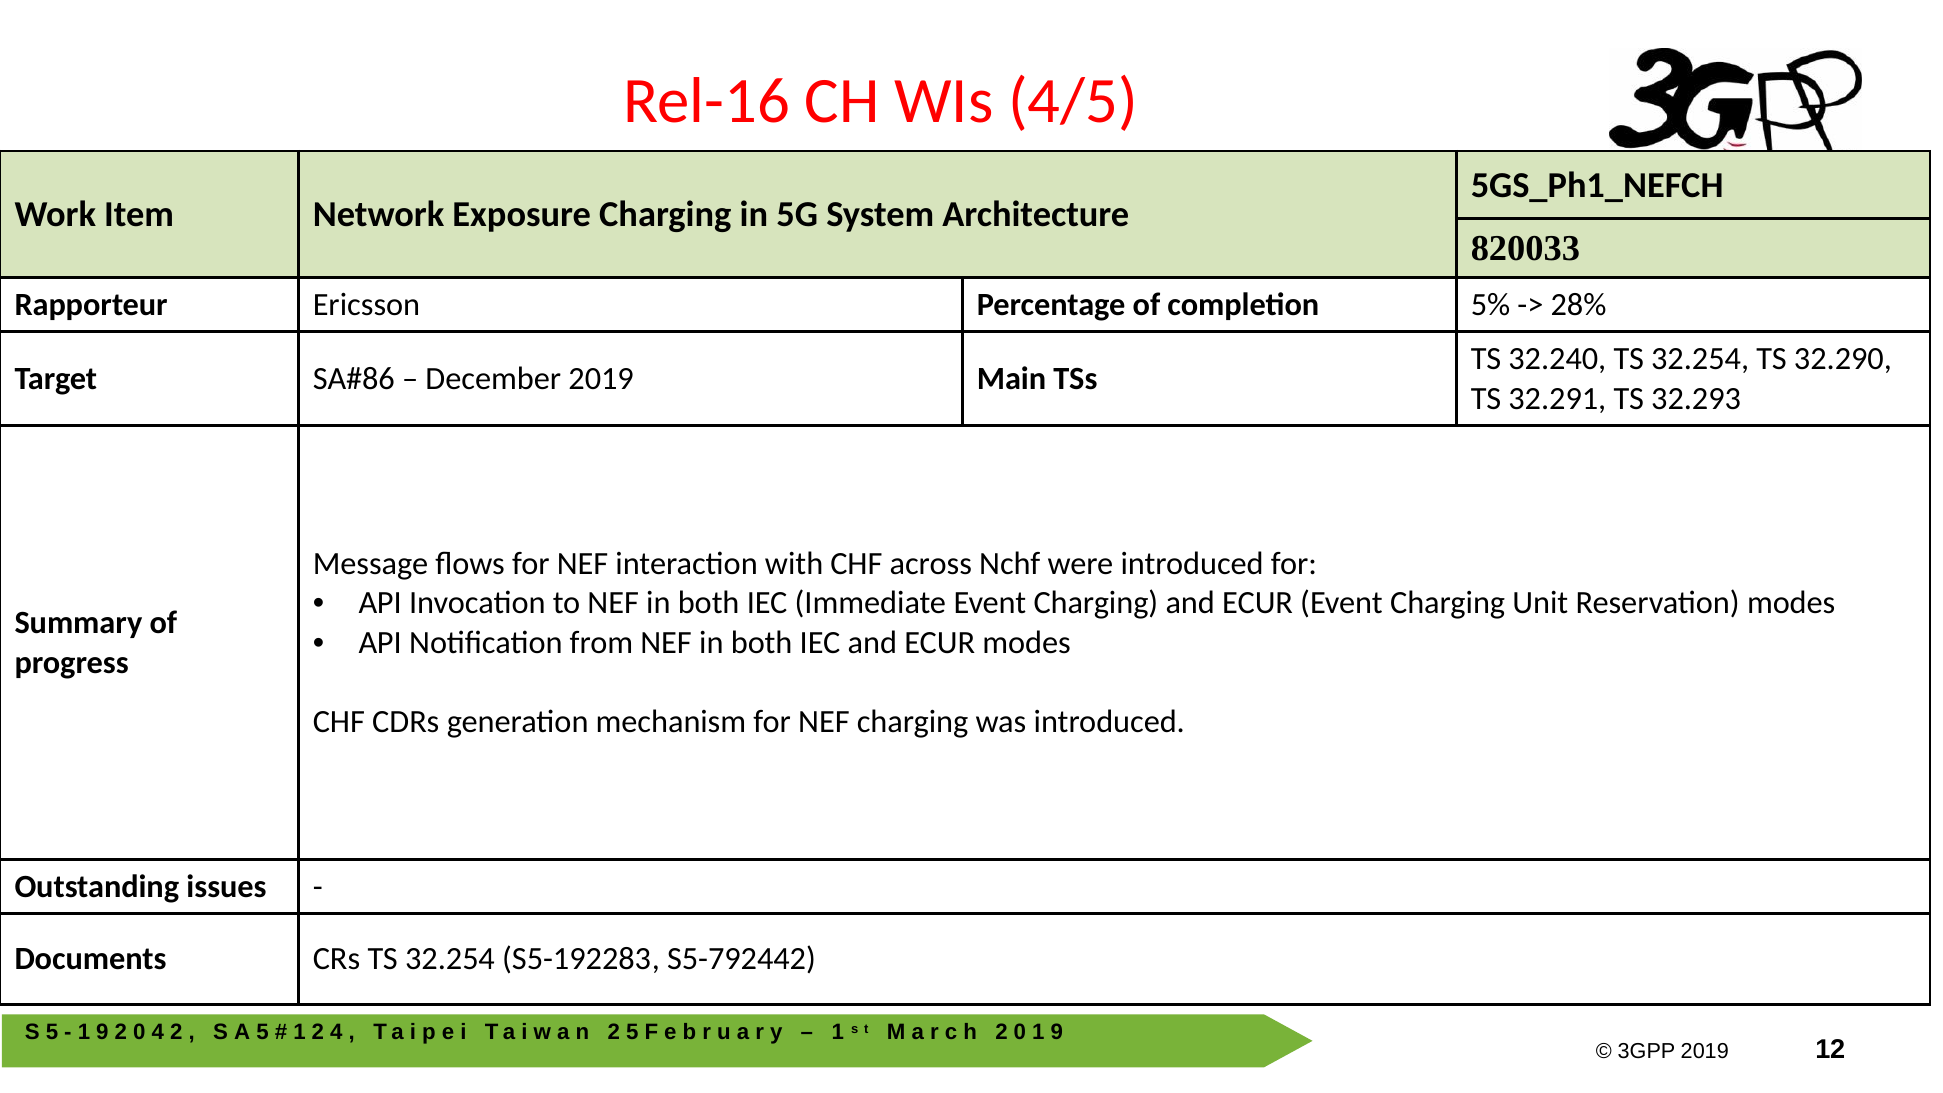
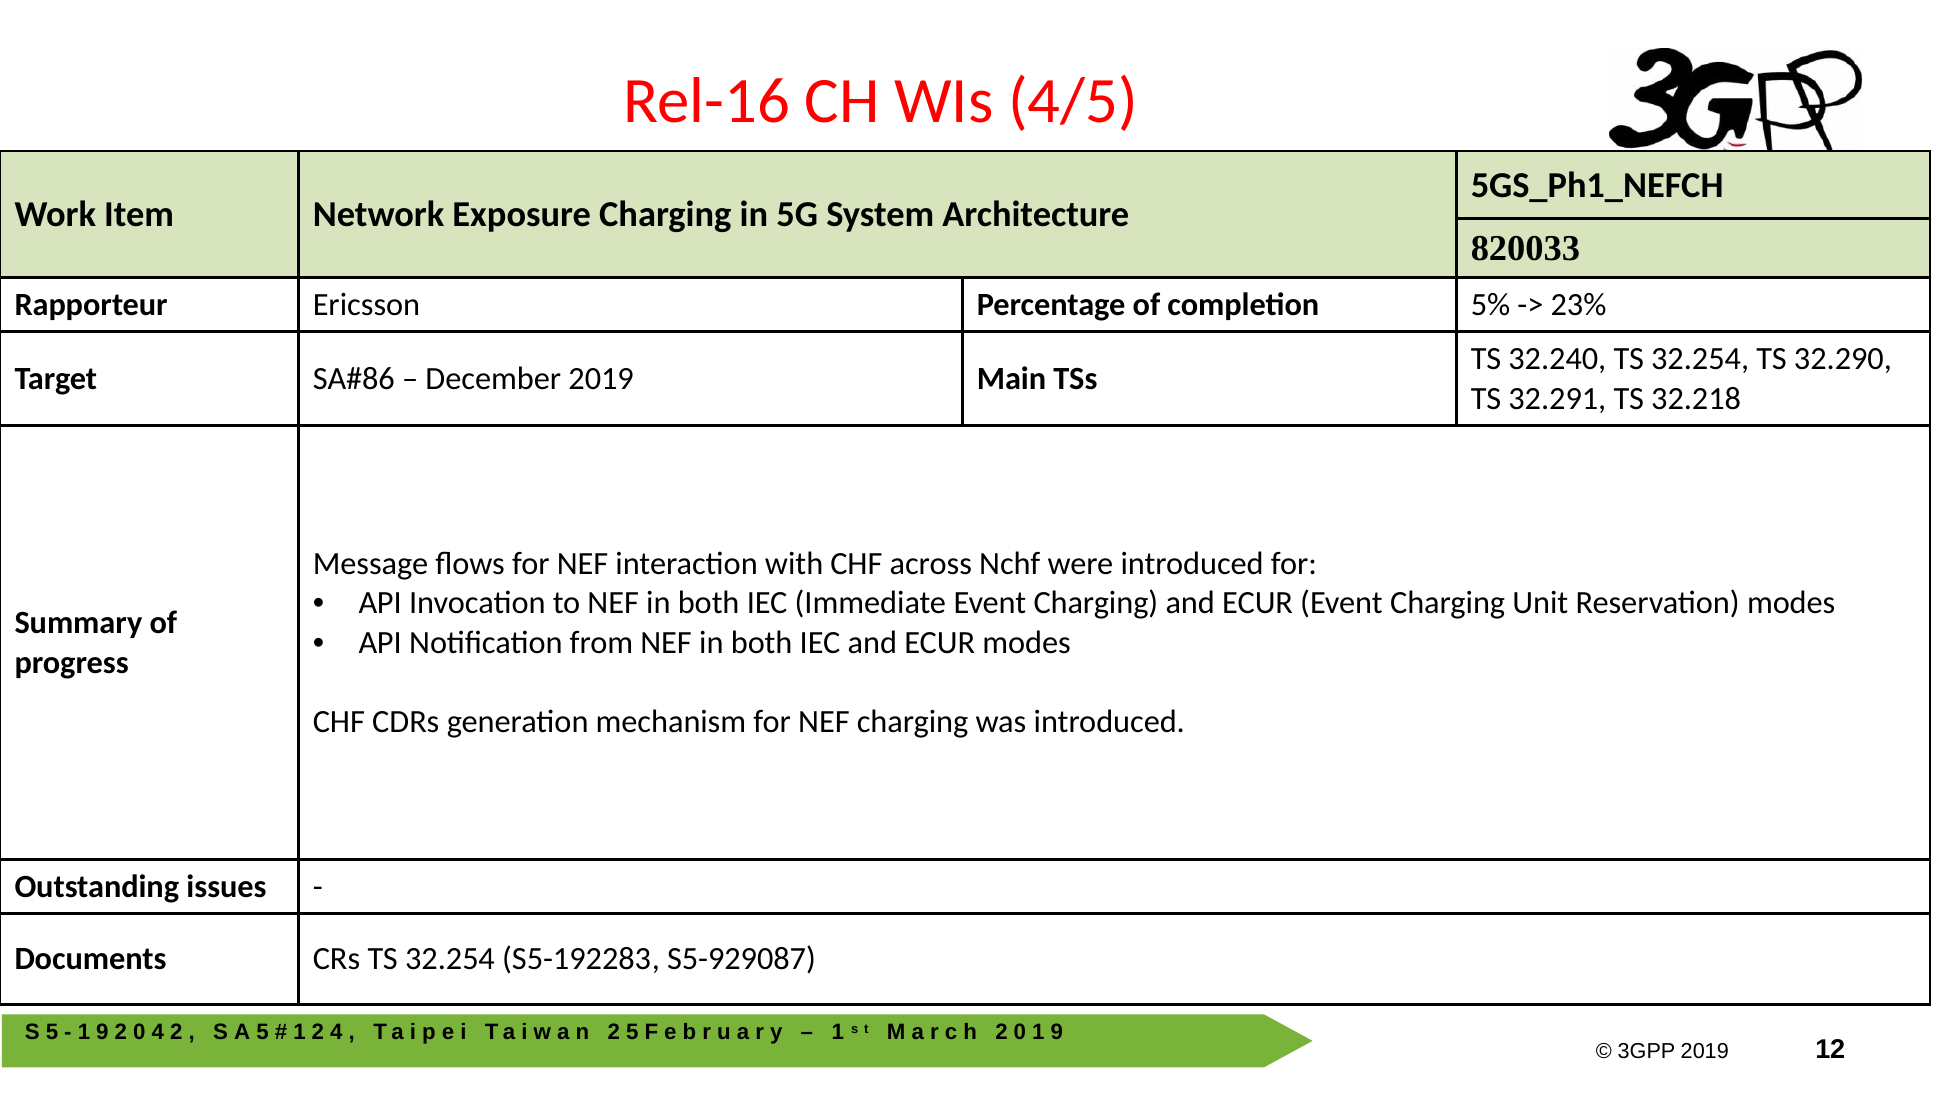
28%: 28% -> 23% (1579, 305)
32.293: 32.293 -> 32.218 (1696, 399)
S5-792442: S5-792442 -> S5-929087 (741, 959)
